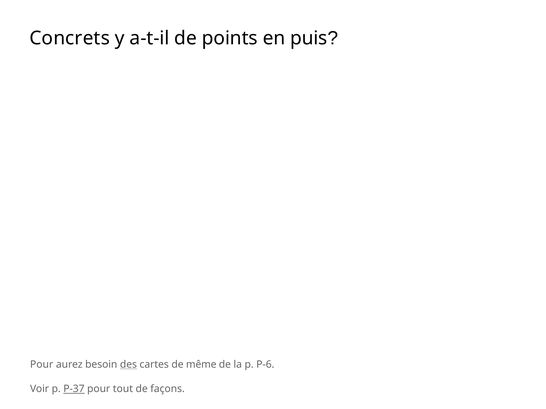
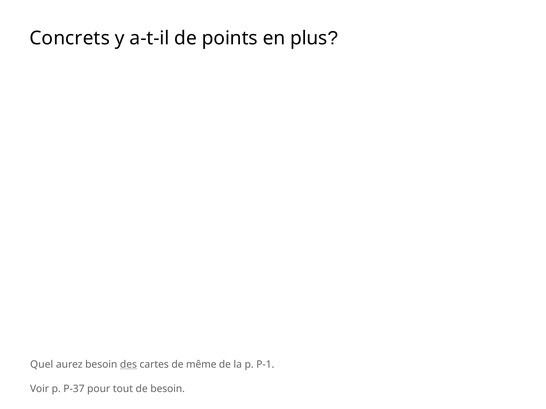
puis: puis -> plus (309, 38)
Pour: Pour -> Quel (42, 365)
P-6: P-6 -> P-1 (265, 365)
P-37 underline: present -> none (74, 389)
de façons: façons -> besoin (168, 389)
